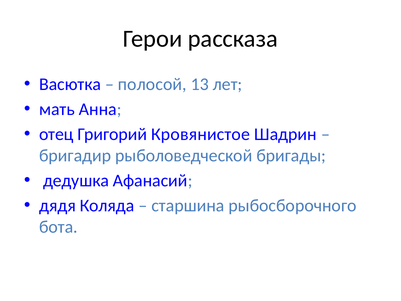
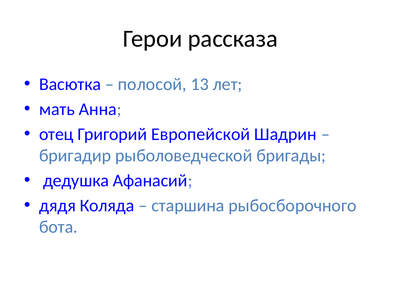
Кровянистое: Кровянистое -> Европейской (201, 134)
